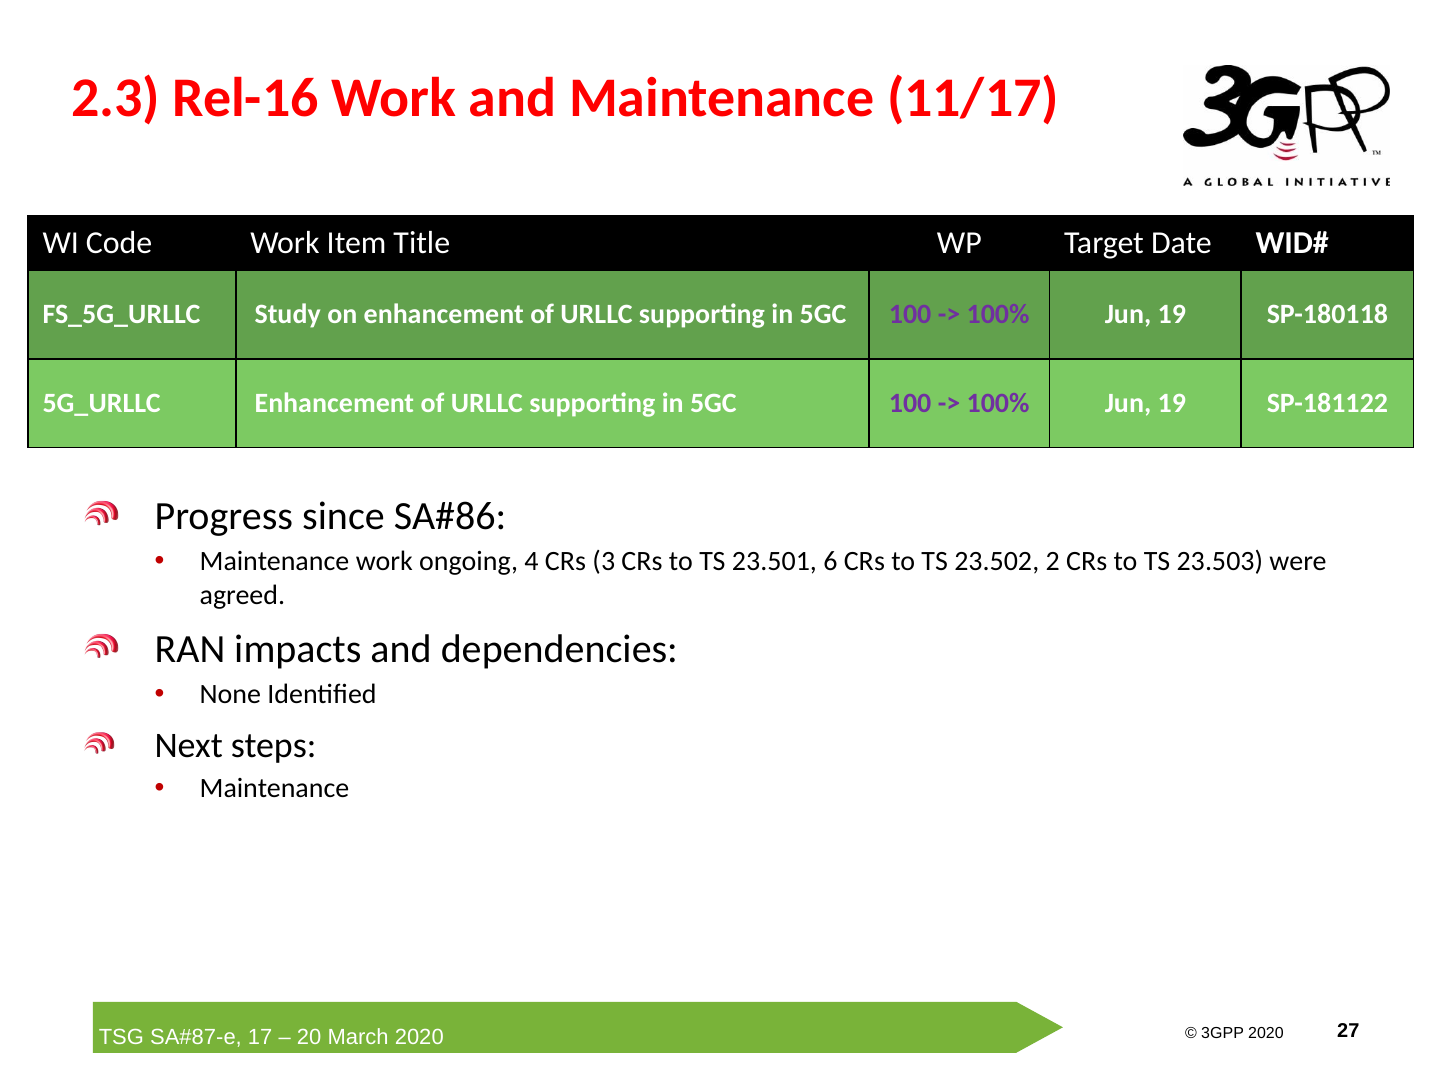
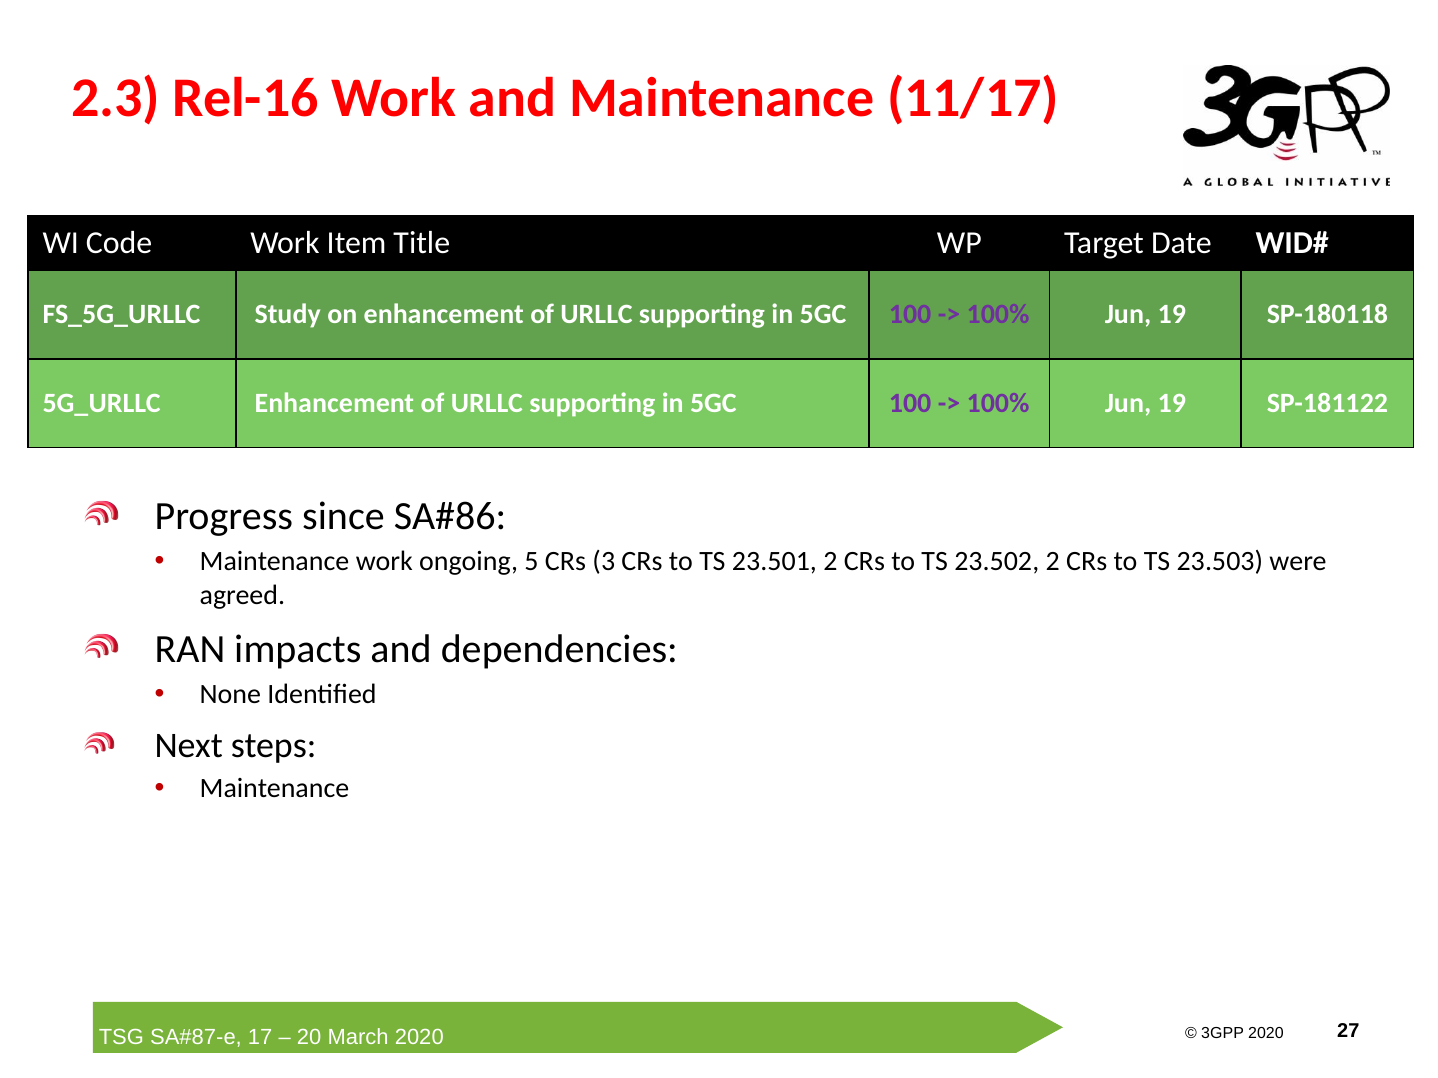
4: 4 -> 5 (531, 562)
23.501 6: 6 -> 2 (830, 562)
